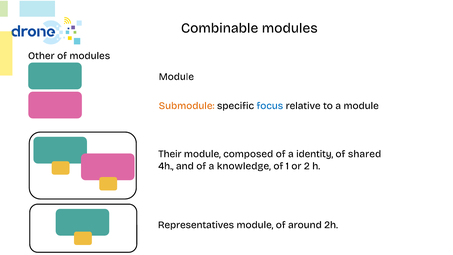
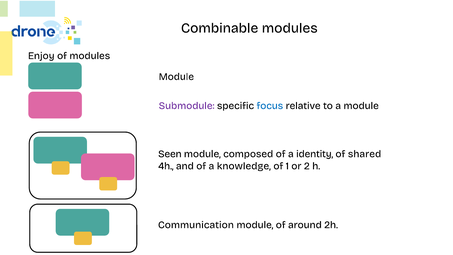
Other: Other -> Enjoy (41, 56)
Submodule colour: orange -> purple (187, 106)
Their: Their -> Seen (170, 154)
Representatives: Representatives -> Communication (196, 225)
